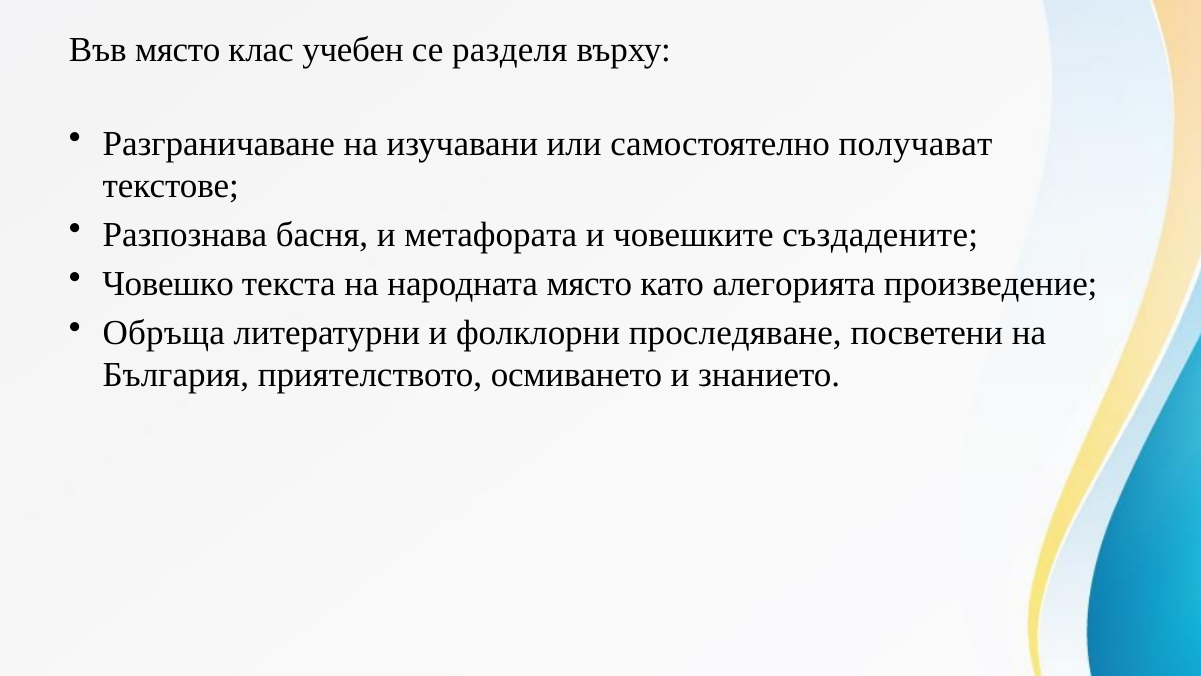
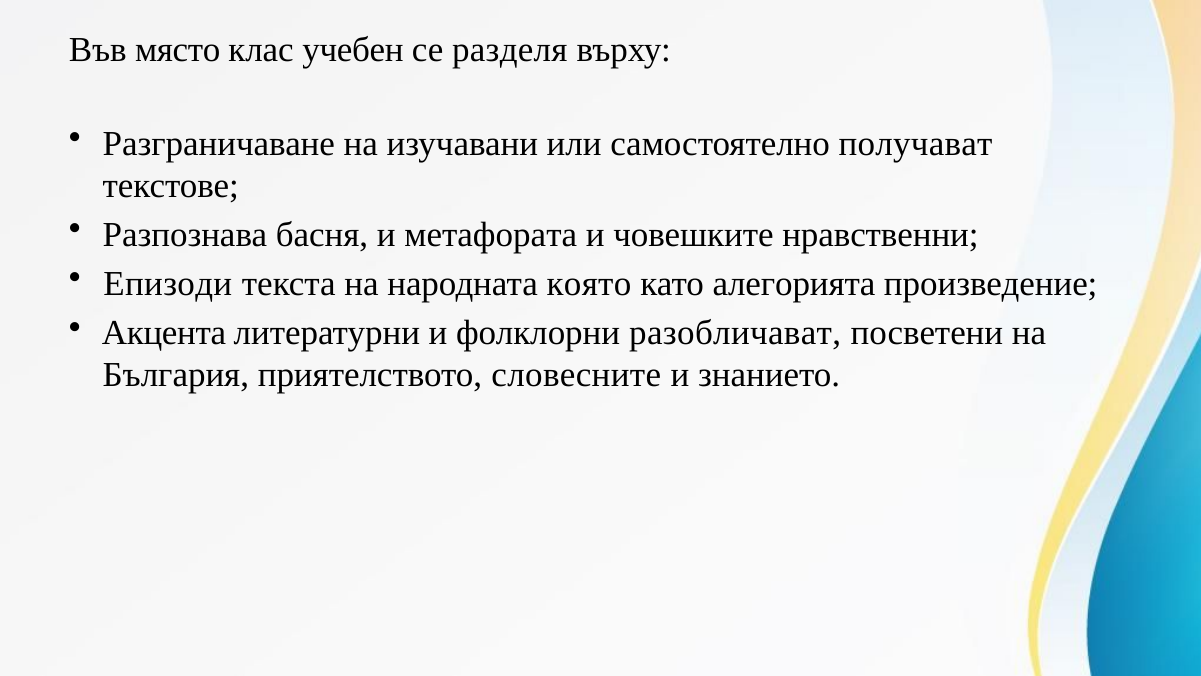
създадените: създадените -> нравственни (880, 235)
Човешко: Човешко -> Епизоди (168, 284)
народната място: място -> която (589, 284)
Обръща: Обръща -> Акцента (164, 333)
проследяване: проследяване -> разобличават (735, 333)
осмиването: осмиването -> словесните (576, 375)
